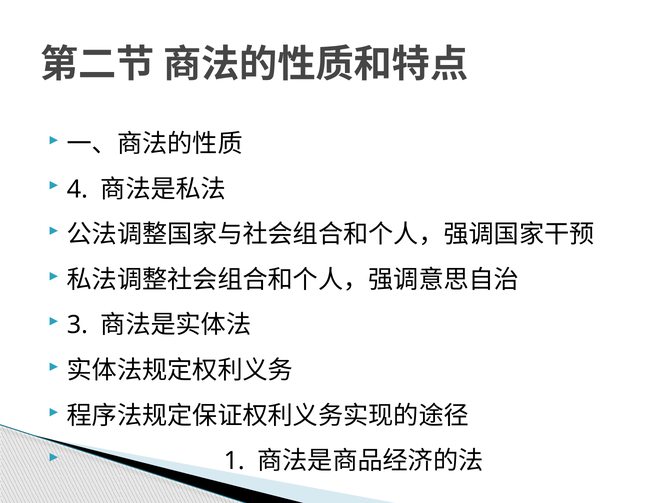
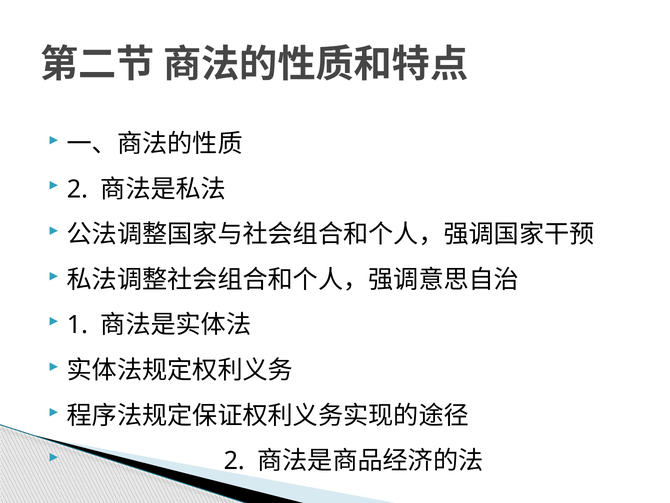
4: 4 -> 2 (77, 189)
3: 3 -> 1 (77, 325)
1: 1 -> 2 (234, 461)
